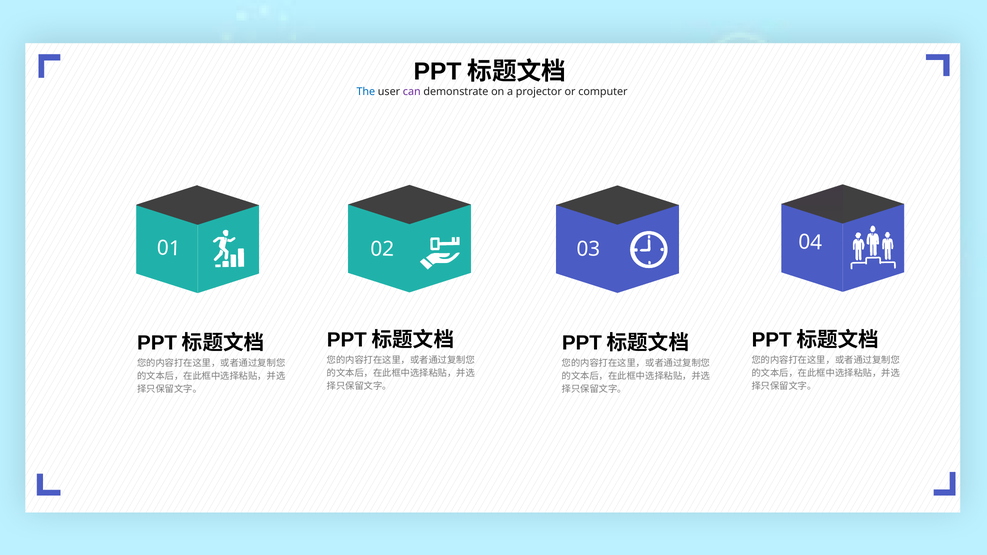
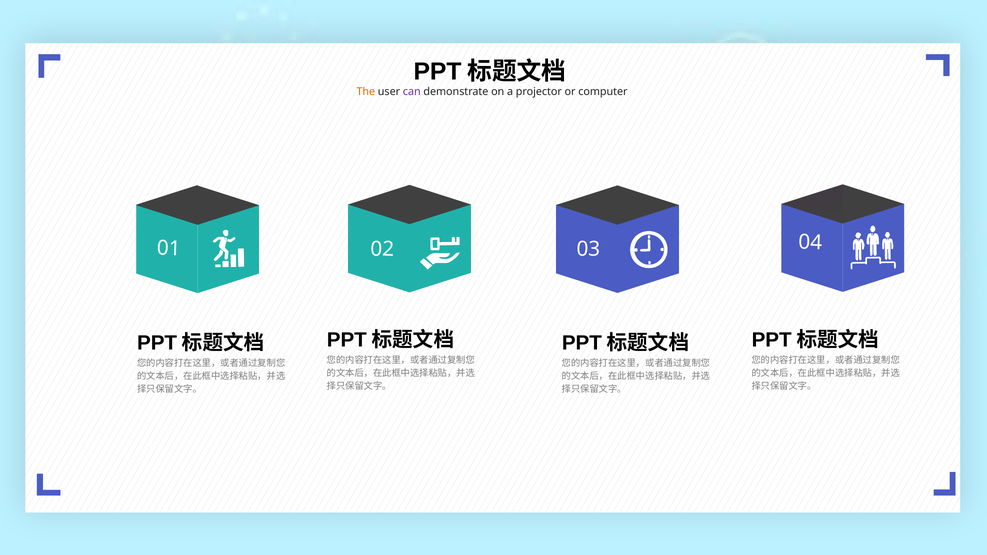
The colour: blue -> orange (366, 92)
